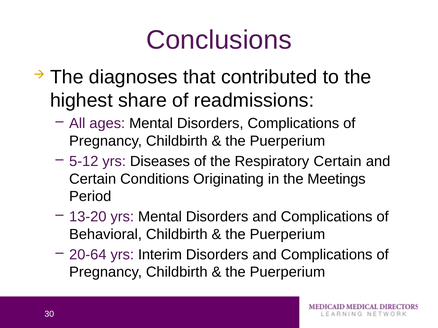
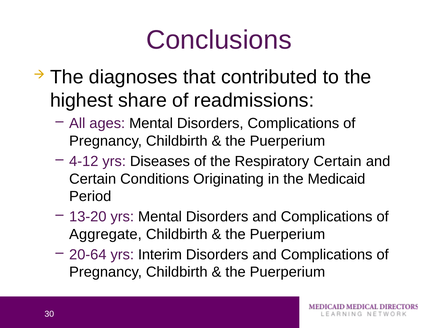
5-12: 5-12 -> 4-12 (84, 162)
Meetings: Meetings -> Medicaid (336, 179)
Behavioral: Behavioral -> Aggregate (105, 235)
